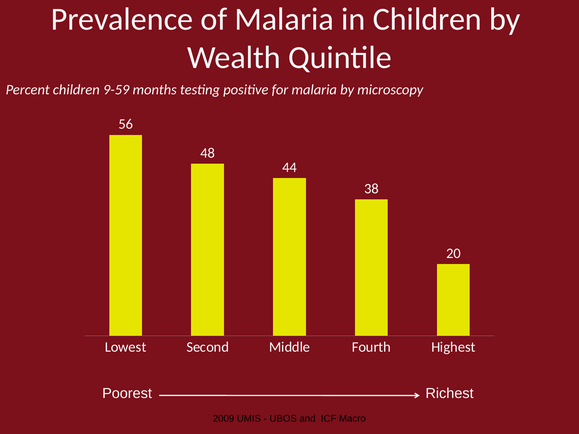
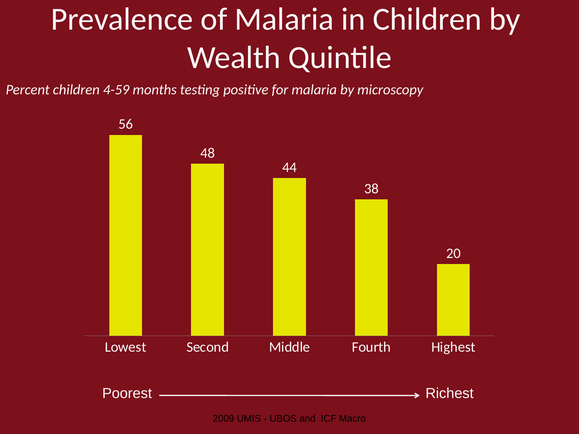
9-59: 9-59 -> 4-59 (116, 90)
